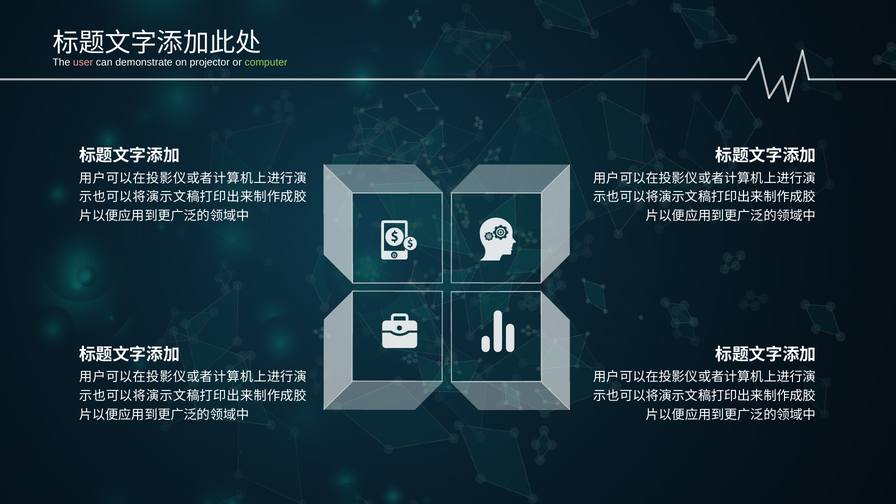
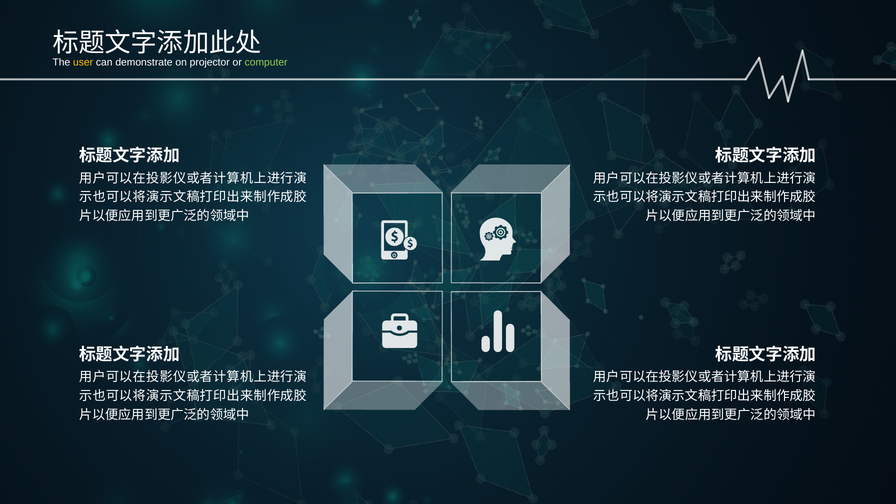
user colour: pink -> yellow (83, 62)
